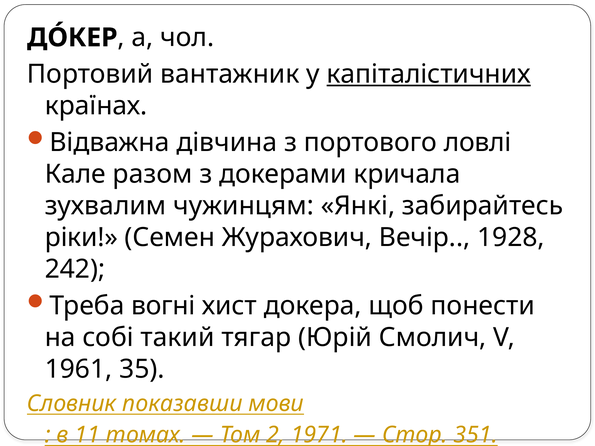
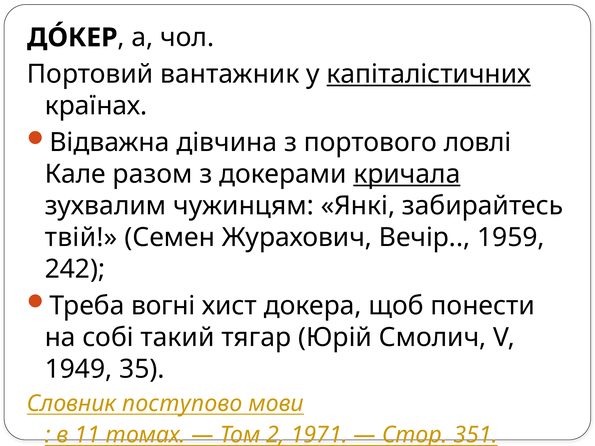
кричала underline: none -> present (407, 174)
ріки: ріки -> твій (81, 238)
1928: 1928 -> 1959 (511, 238)
1961: 1961 -> 1949 (79, 369)
показавши: показавши -> поступово (182, 404)
